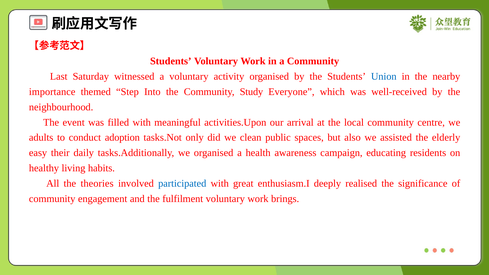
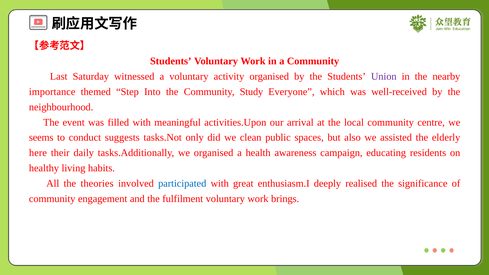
Union colour: blue -> purple (384, 77)
adults: adults -> seems (41, 138)
adoption: adoption -> suggests (122, 138)
easy: easy -> here (38, 153)
